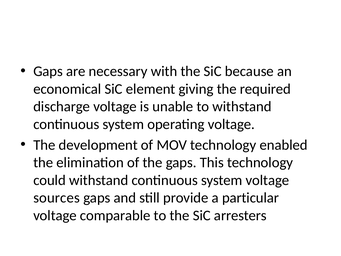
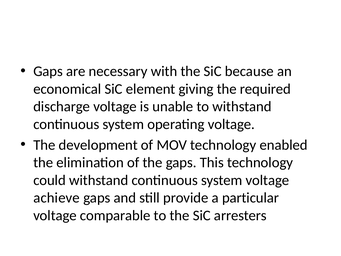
sources: sources -> achieve (57, 198)
